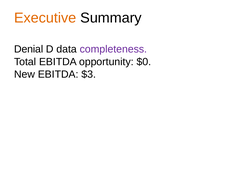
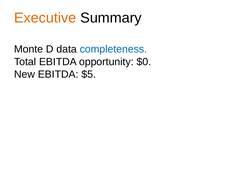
Denial: Denial -> Monte (29, 49)
completeness colour: purple -> blue (113, 49)
$3: $3 -> $5 (89, 74)
